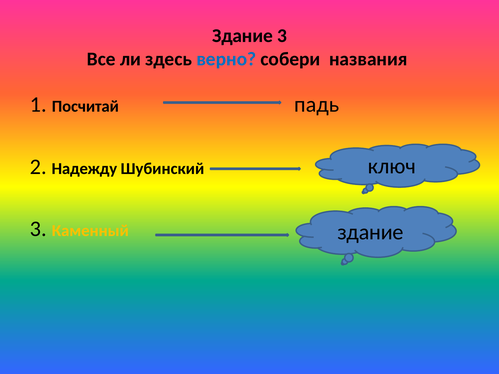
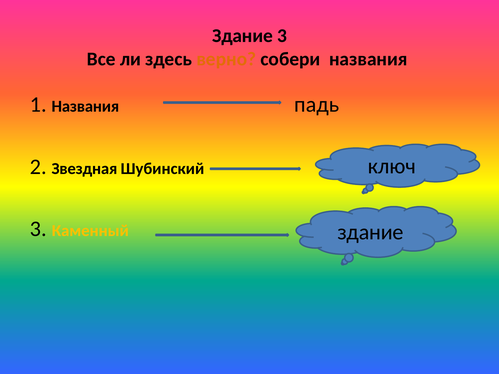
верно colour: blue -> orange (226, 59)
1 Посчитай: Посчитай -> Названия (85, 107)
Надежду: Надежду -> Звездная (84, 169)
